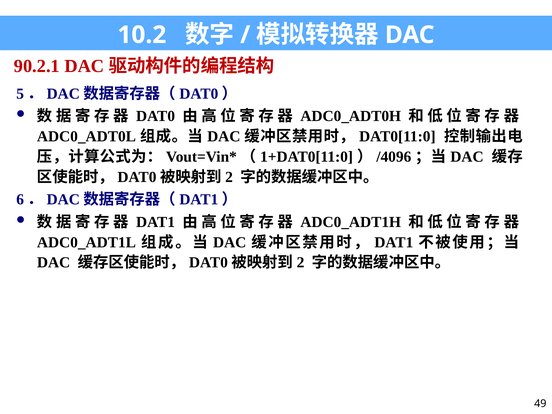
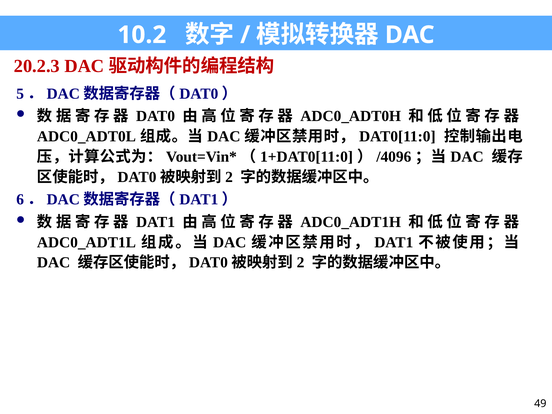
90.2.1: 90.2.1 -> 20.2.3 (37, 66)
